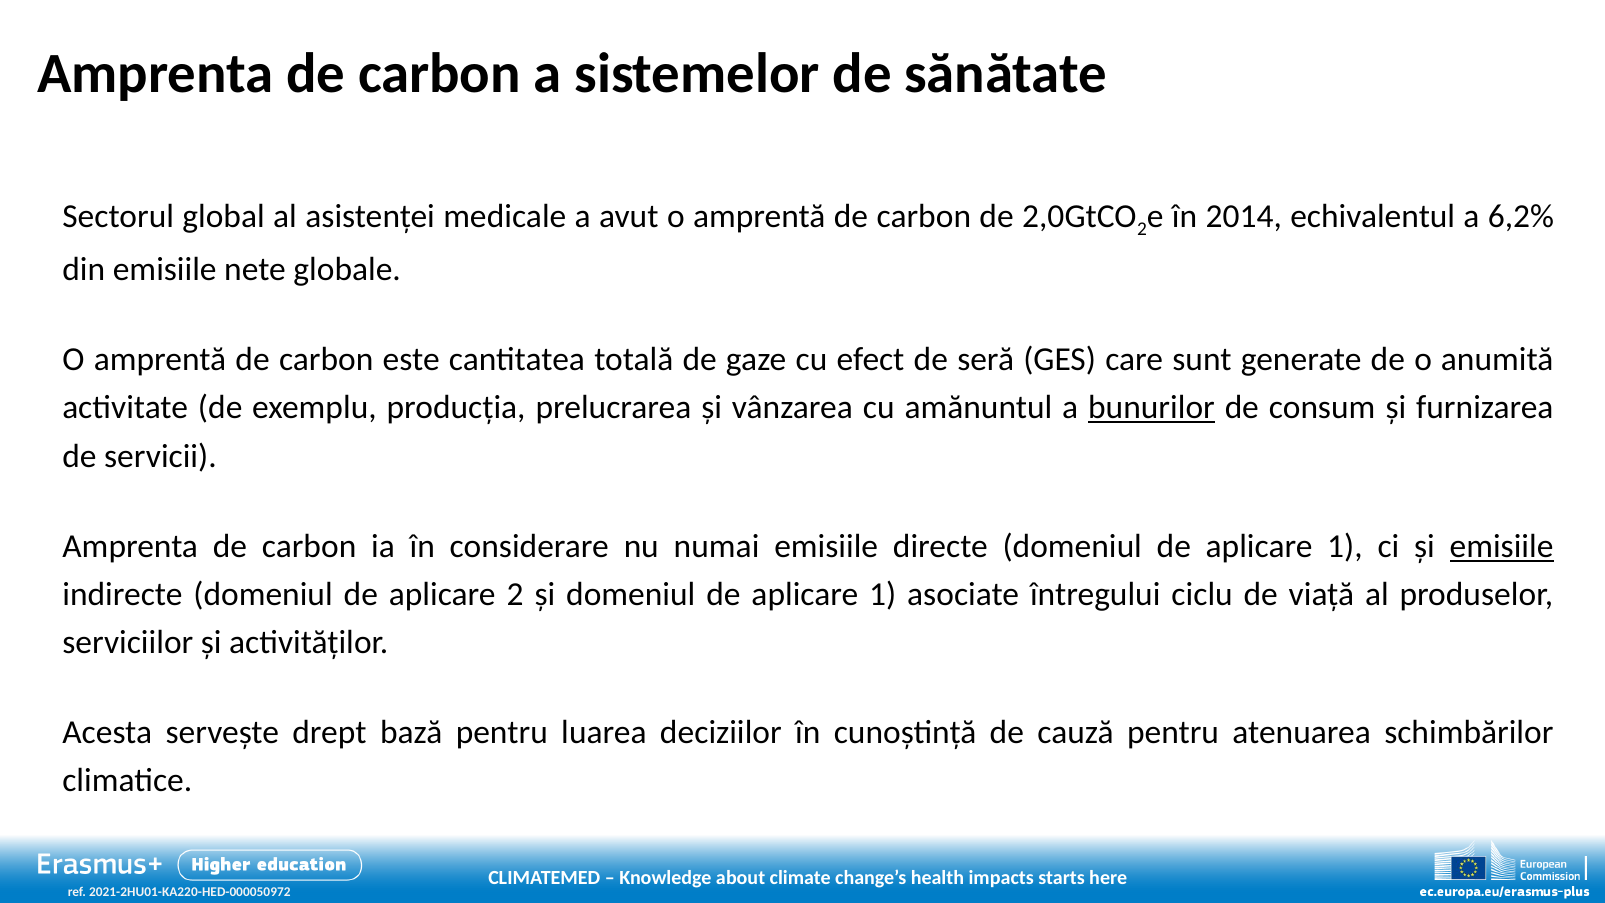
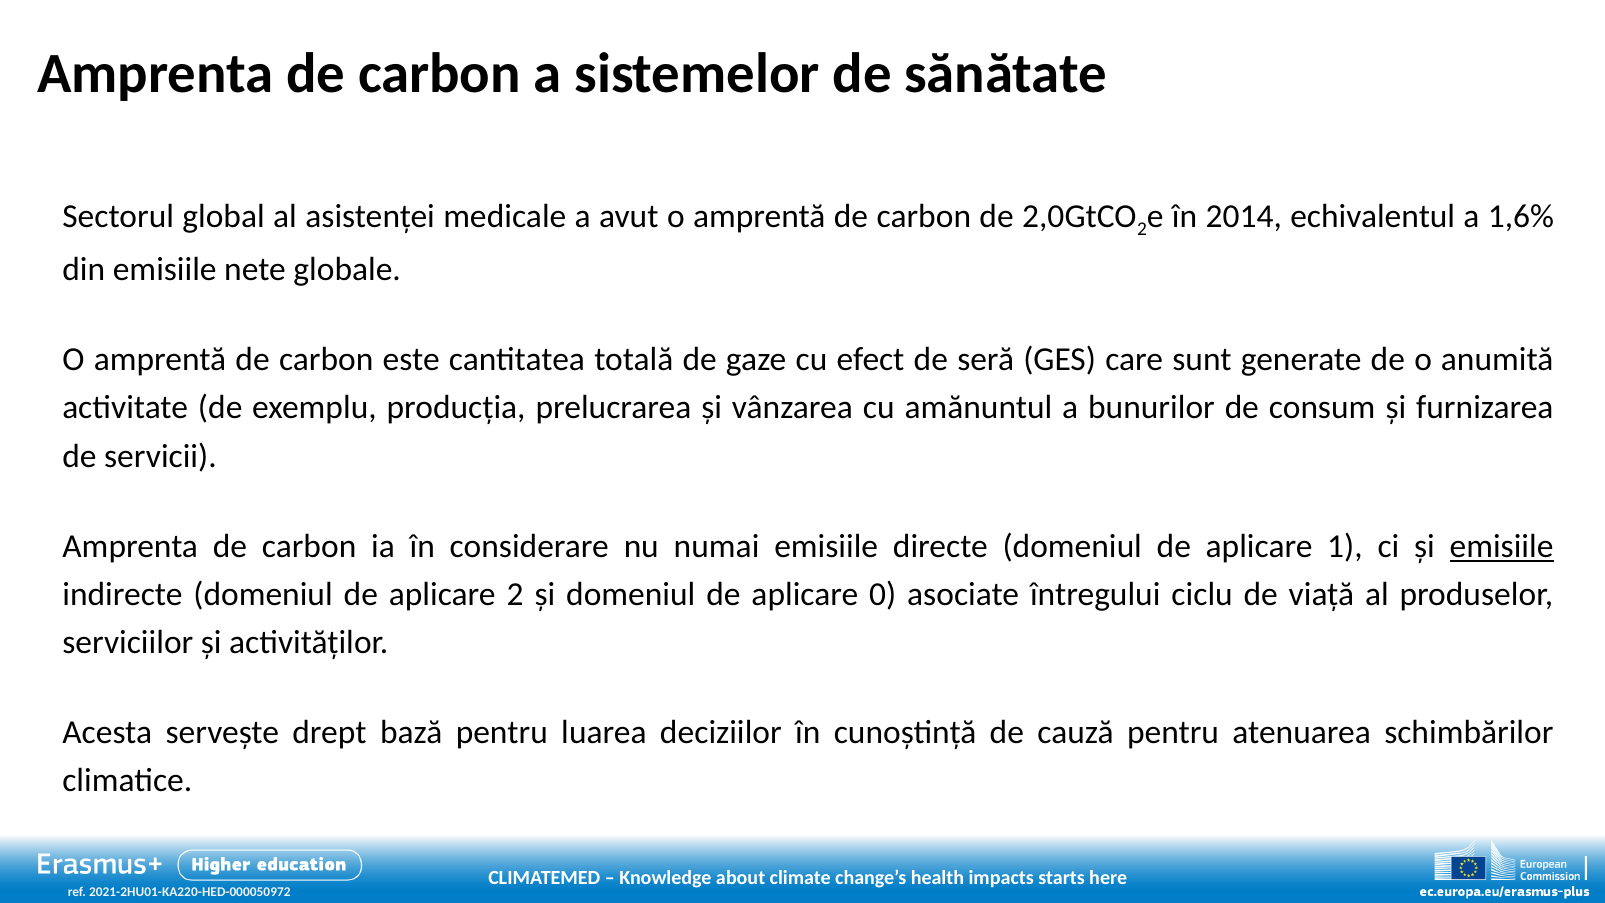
6,2%: 6,2% -> 1,6% (1521, 216)
bunurilor underline: present -> none (1151, 408)
1: 1 -> 0 (883, 594)
